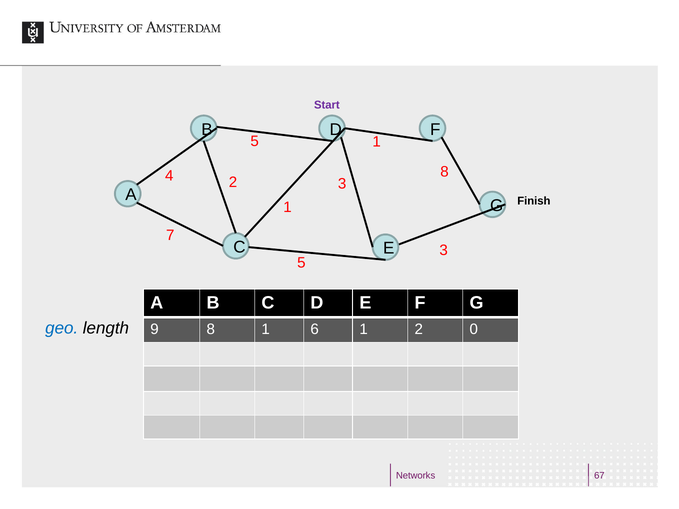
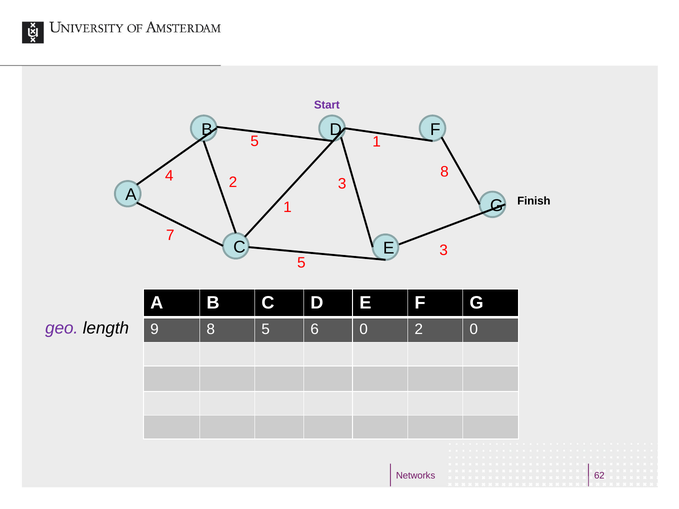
geo colour: blue -> purple (62, 328)
9 8 1: 1 -> 5 (266, 329)
6 1: 1 -> 0 (364, 329)
67: 67 -> 62 (599, 476)
